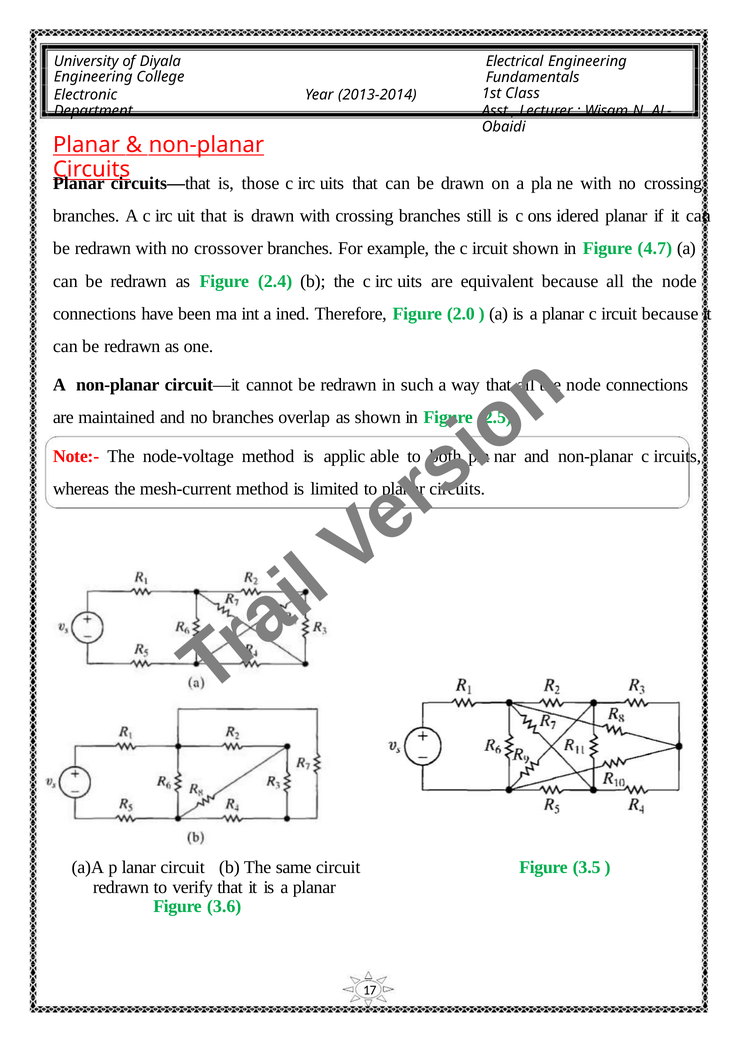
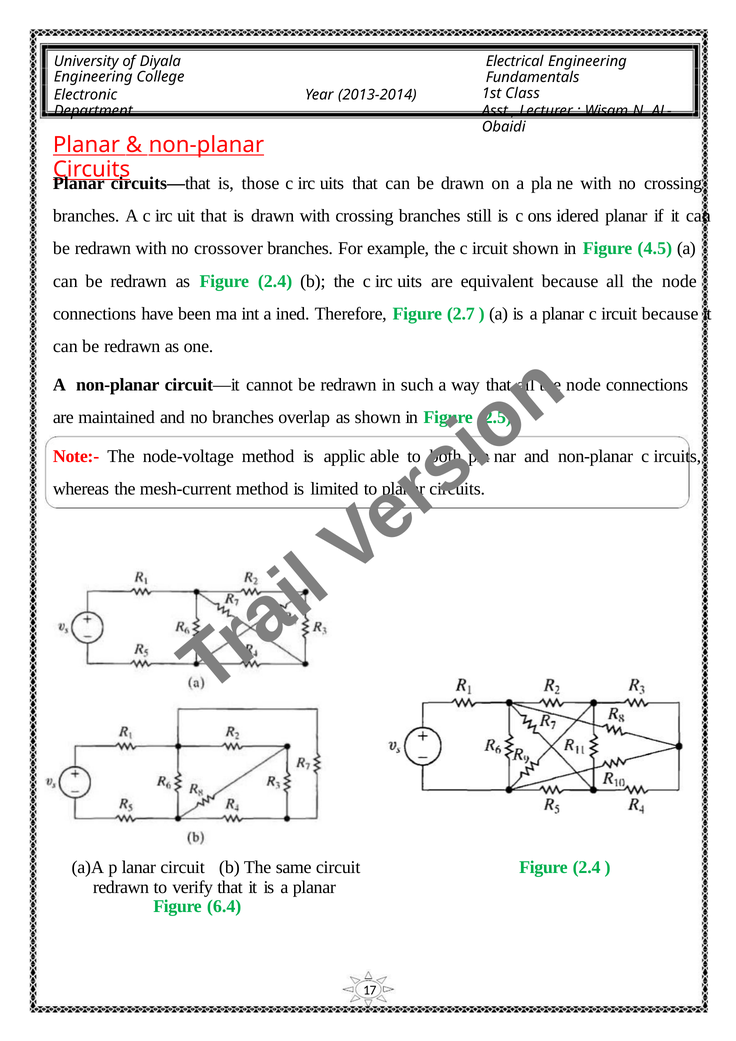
4.7: 4.7 -> 4.5 (655, 248)
2.0: 2.0 -> 2.7 (461, 314)
3.5: 3.5 -> 2.4 (587, 868)
3.6: 3.6 -> 6.4 (224, 907)
